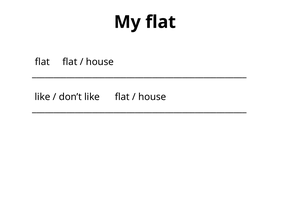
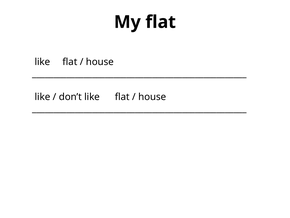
flat: flat -> like (42, 62)
